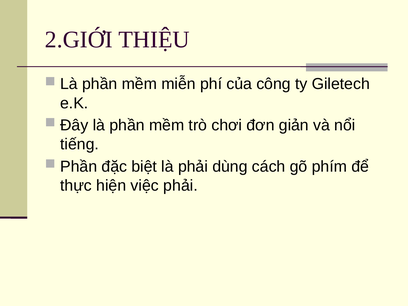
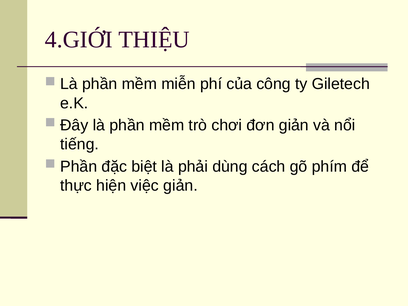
2.GIỚI: 2.GIỚI -> 4.GIỚI (79, 40)
việc phải: phải -> giản (181, 186)
